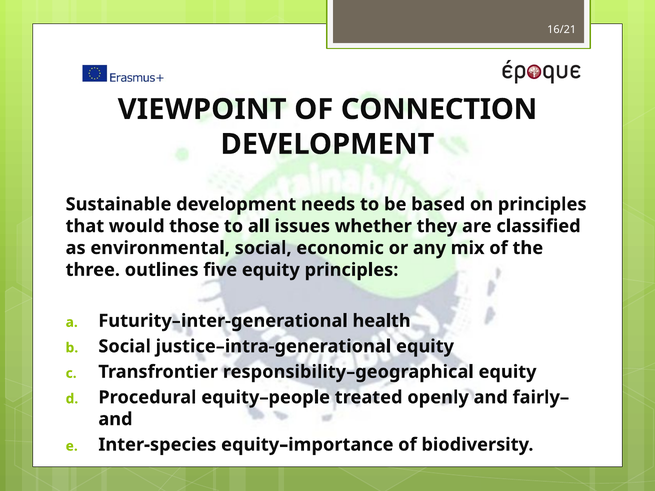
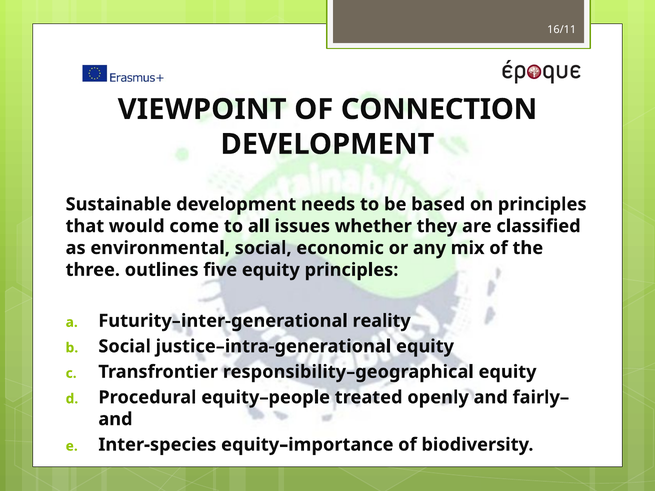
16/21: 16/21 -> 16/11 (562, 30)
those: those -> come (194, 226)
health: health -> reality (382, 321)
